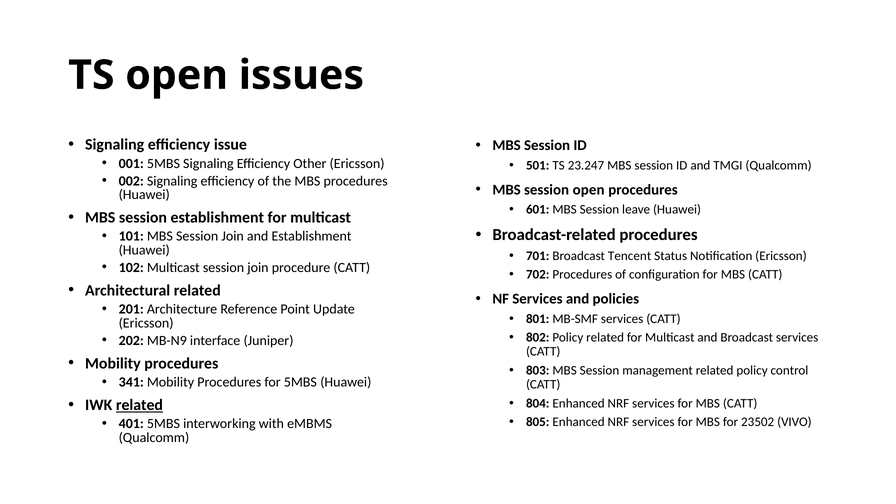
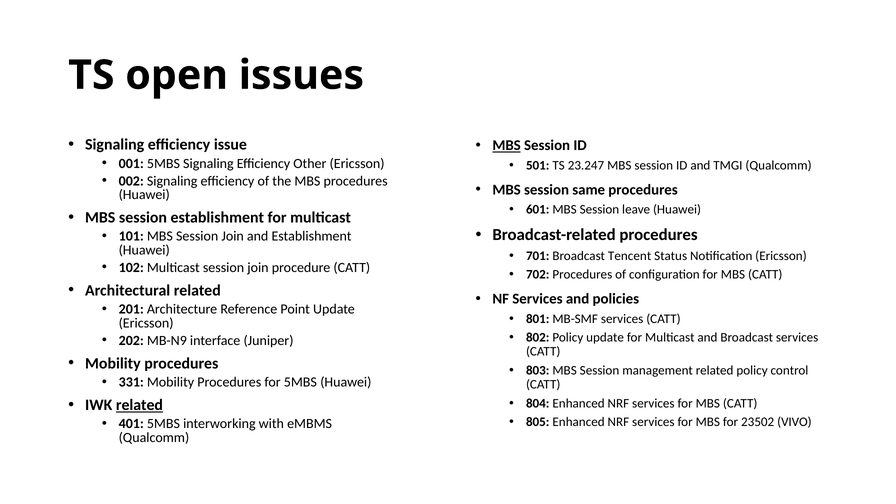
MBS underline: none -> present (507, 145)
session open: open -> same (589, 190)
Policy related: related -> update (605, 338)
341: 341 -> 331 (131, 382)
